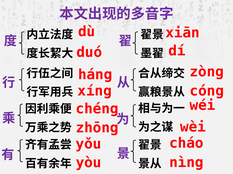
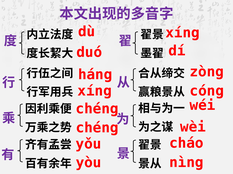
dù xiān: xiān -> xíng (183, 33)
zhōng: zhōng -> chéng (97, 128)
